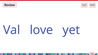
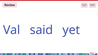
love: love -> said (41, 30)
